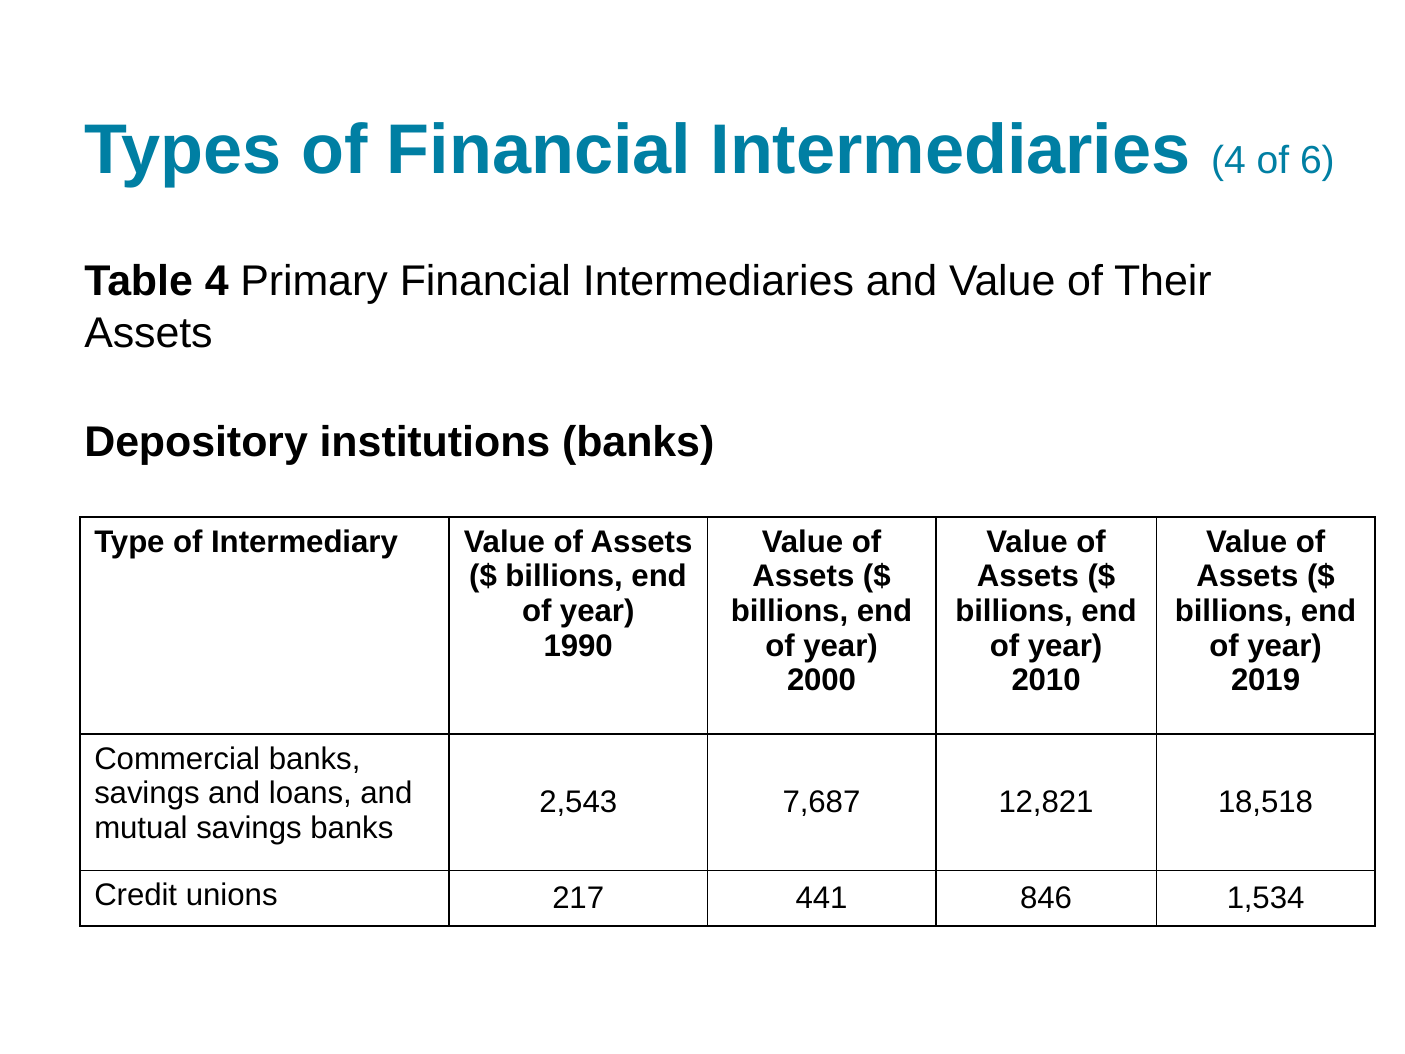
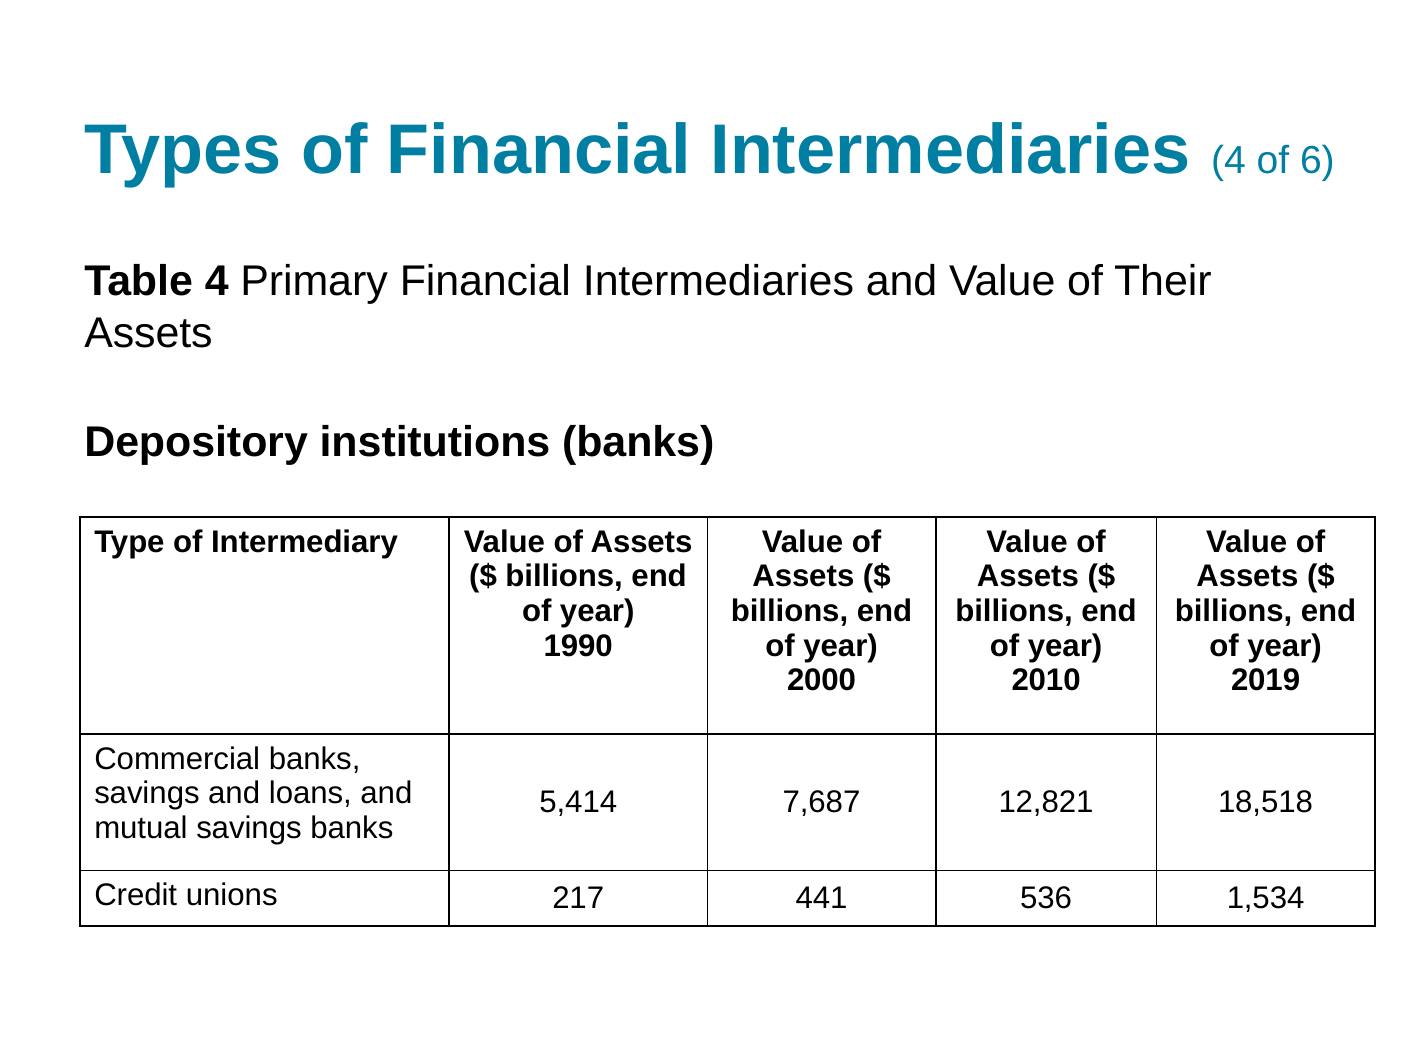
2,543: 2,543 -> 5,414 (578, 803)
846: 846 -> 536 (1046, 898)
